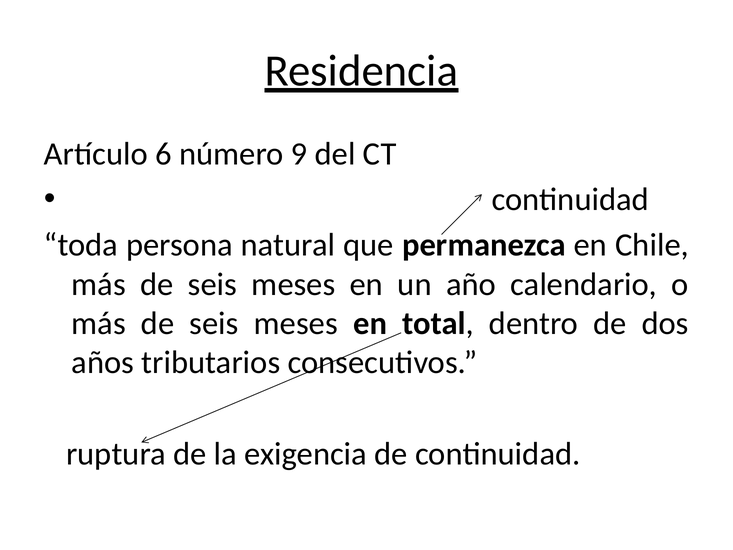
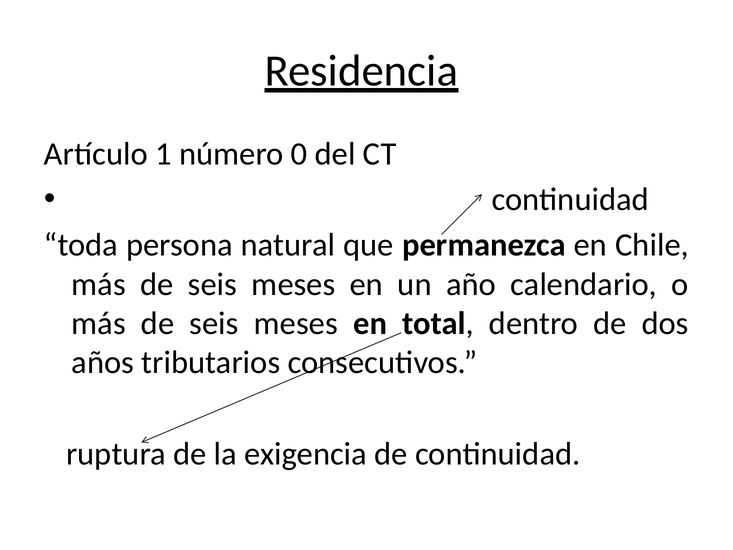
6: 6 -> 1 (163, 154)
9: 9 -> 0 (299, 154)
